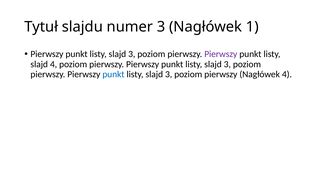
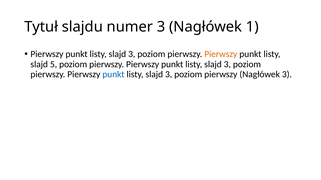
Pierwszy colour: purple -> orange (221, 54)
slajd 4: 4 -> 5 (54, 64)
Nagłówek 4: 4 -> 3 (287, 74)
